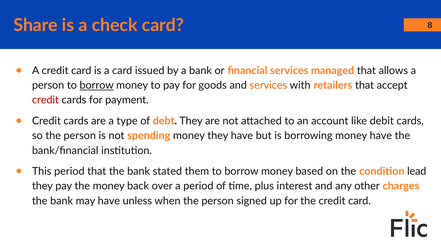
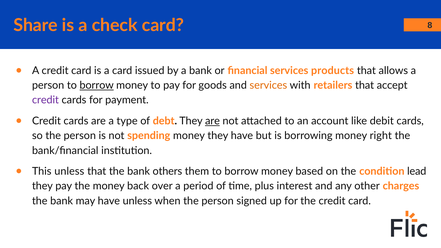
managed: managed -> products (333, 71)
credit colour: red -> purple (45, 100)
are underline: none -> present (213, 121)
money have: have -> right (381, 136)
This period: period -> unless (69, 171)
stated: stated -> others (167, 171)
